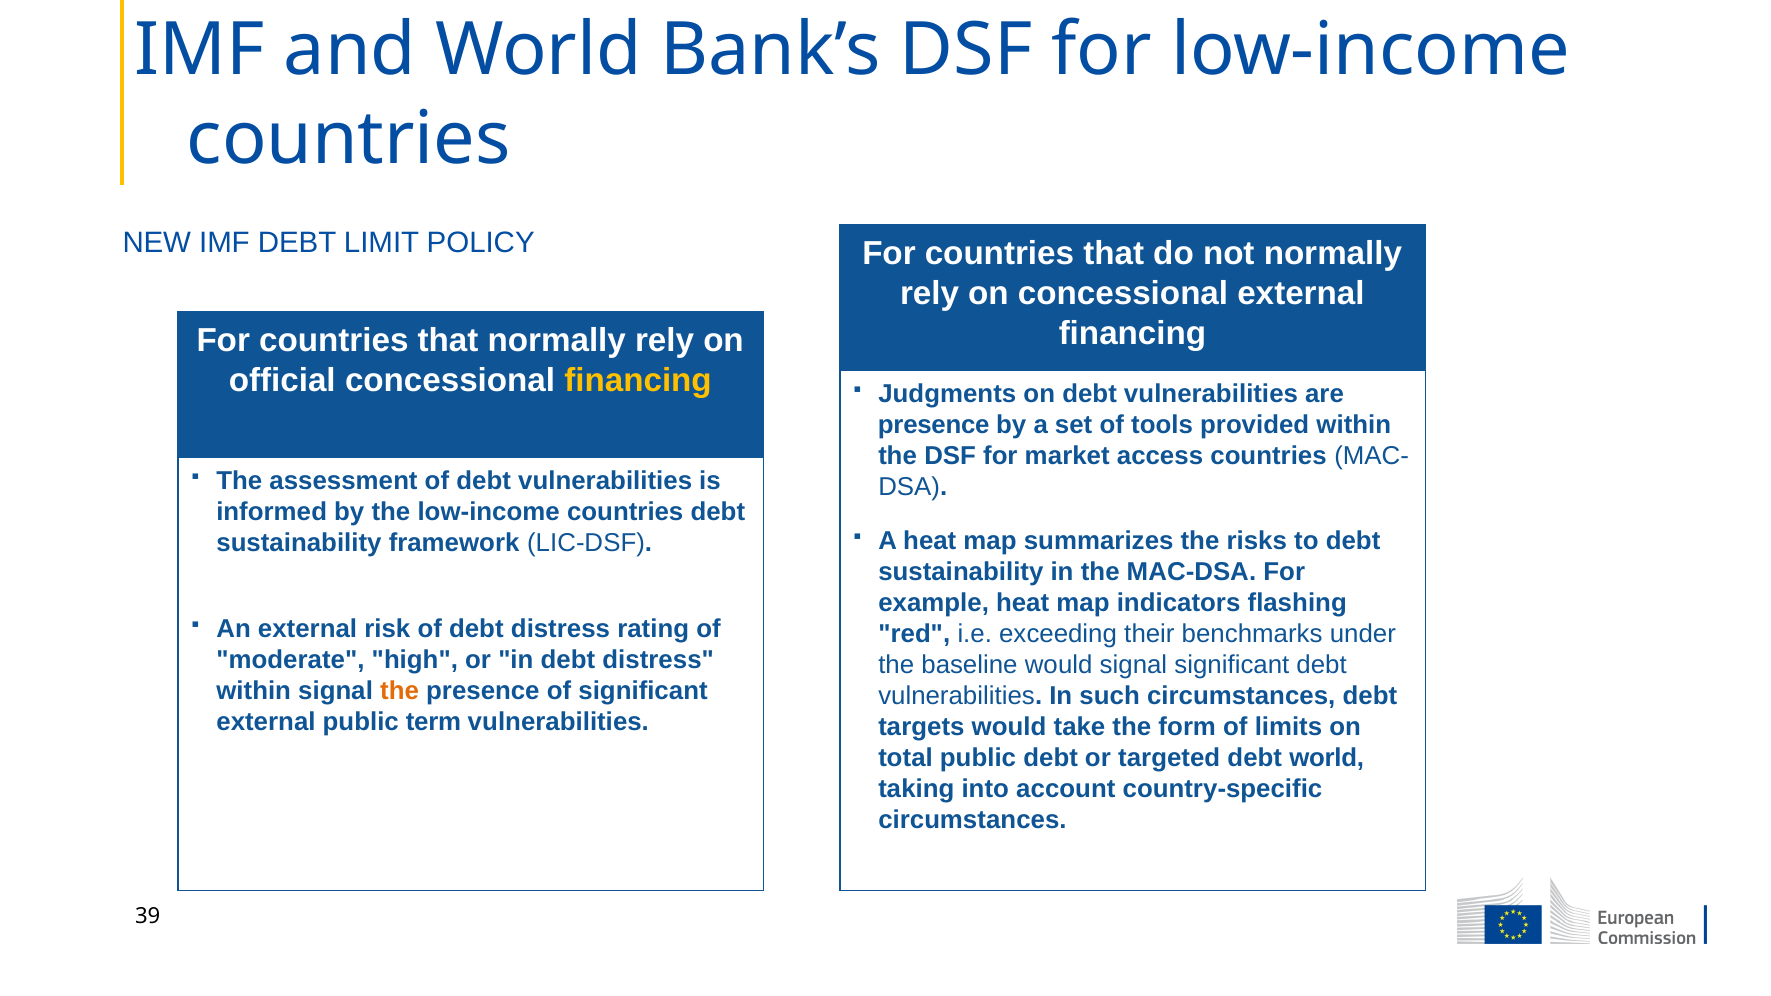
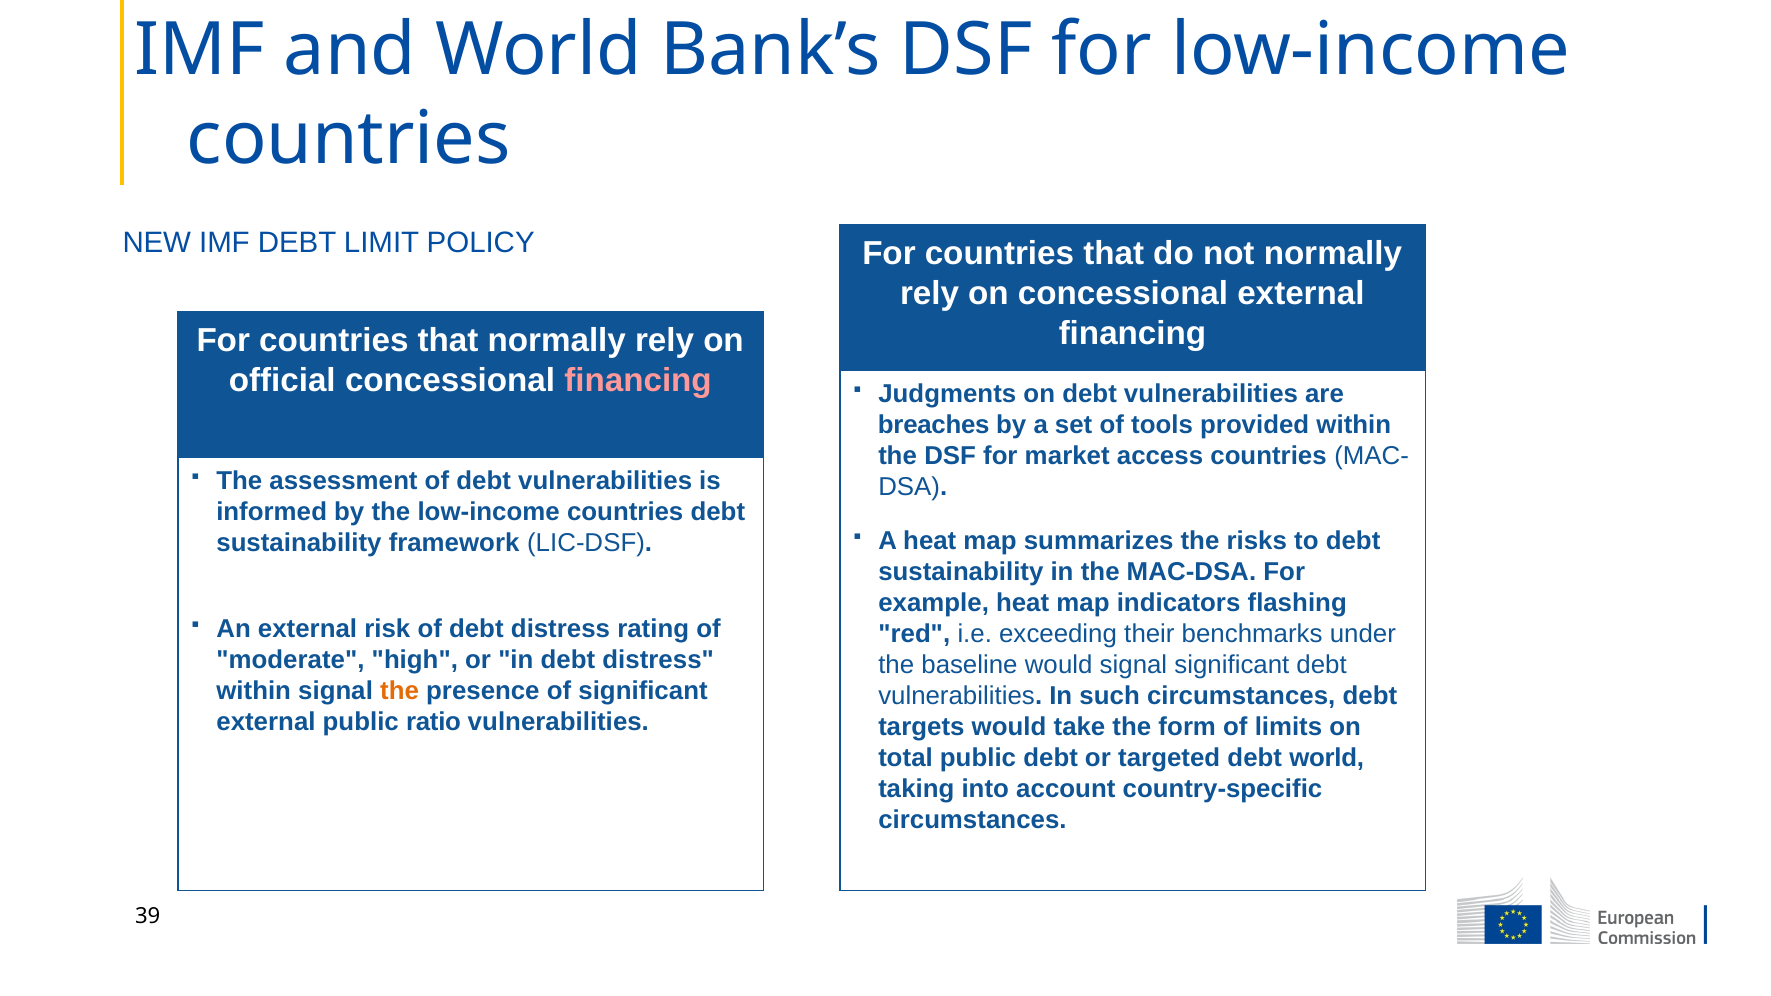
financing colour: yellow -> pink (638, 380)
presence: presence -> breaches (934, 425)
term: term -> ratio (433, 722)
